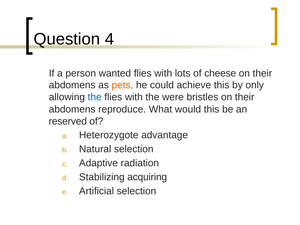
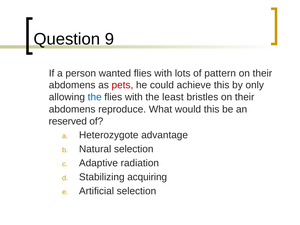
4: 4 -> 9 (109, 39)
cheese: cheese -> pattern (220, 73)
pets colour: orange -> red (122, 85)
were: were -> least (173, 97)
